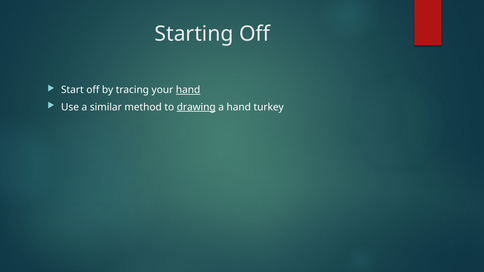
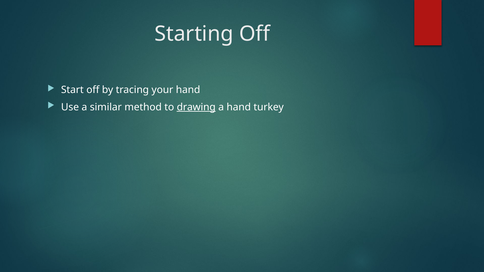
hand underline: present -> none (188, 90)
